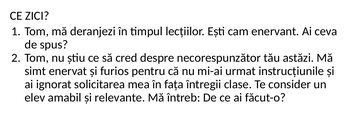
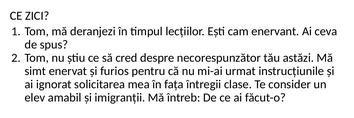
relevante: relevante -> imigranții (120, 98)
